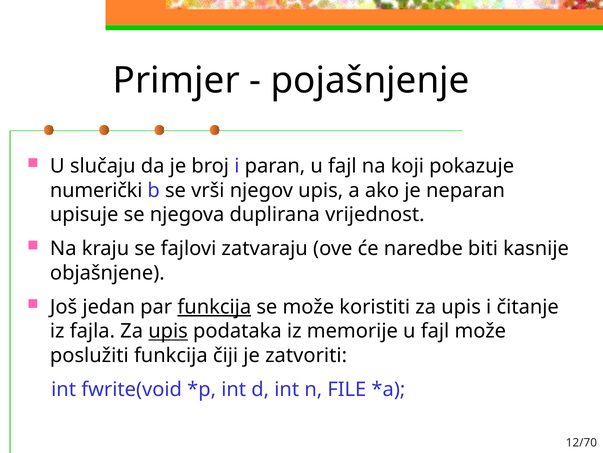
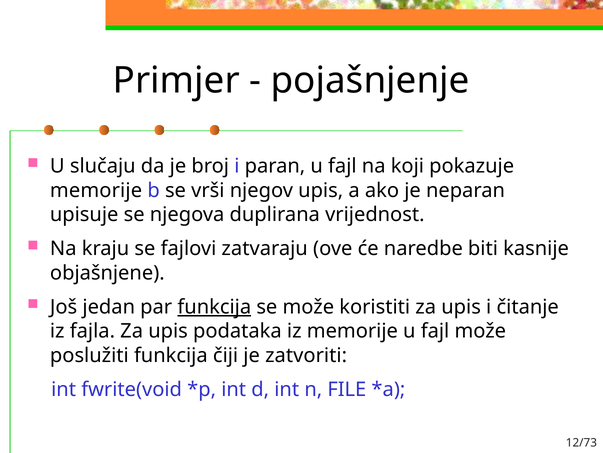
numerički: numerički -> memorije (96, 190)
upis underline: present -> none (168, 331)
12/70: 12/70 -> 12/73 (581, 442)
